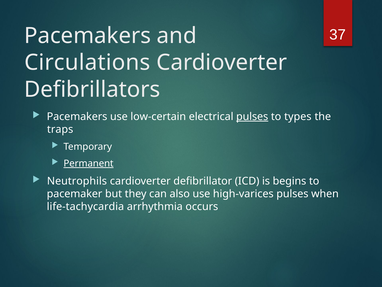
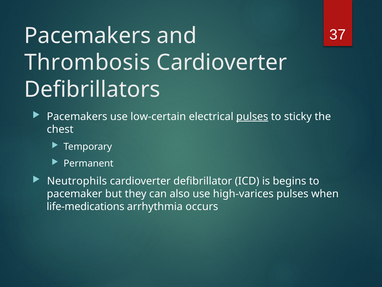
Circulations: Circulations -> Thrombosis (87, 63)
types: types -> sticky (298, 116)
traps: traps -> chest (60, 129)
Permanent underline: present -> none (89, 163)
life-tachycardia: life-tachycardia -> life-medications (86, 206)
